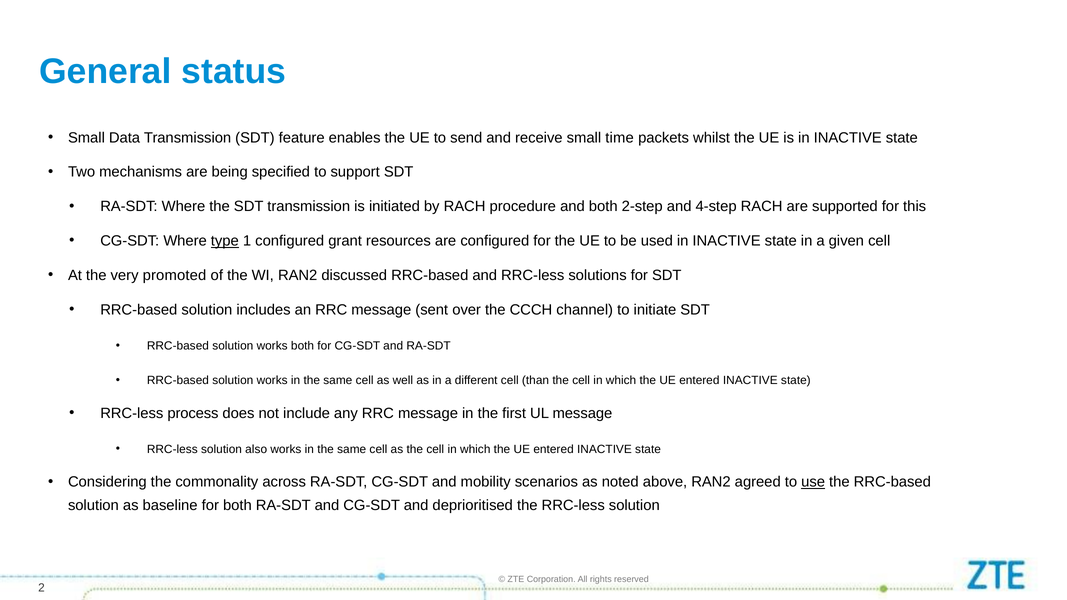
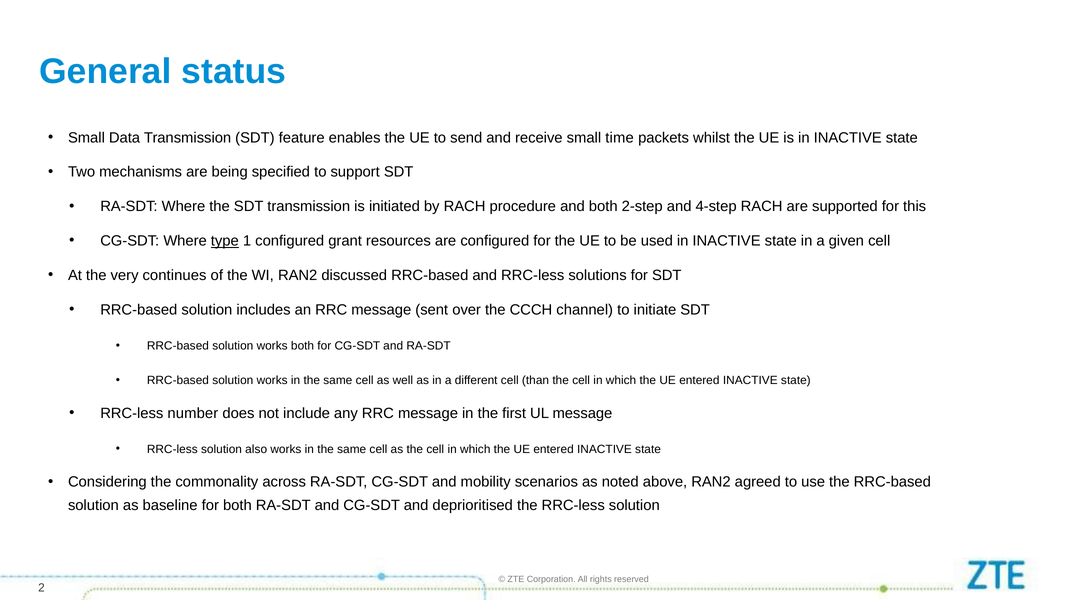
promoted: promoted -> continues (175, 275)
process: process -> number (193, 413)
use underline: present -> none (813, 482)
